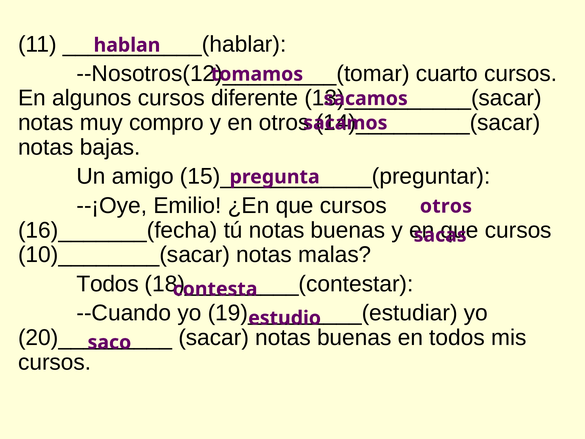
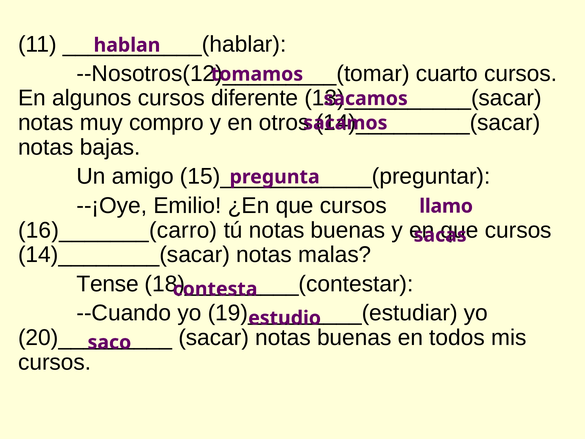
otros: otros -> llamo (446, 206)
16)_______(fecha: 16)_______(fecha -> 16)_______(carro (118, 230)
10)________(sacar: 10)________(sacar -> 14)________(sacar (124, 255)
Todos: Todos -> Tense (108, 284)
